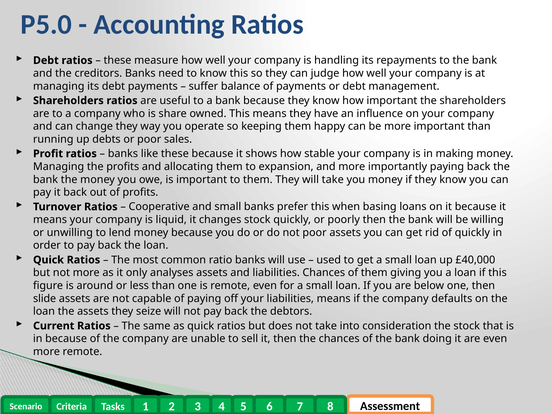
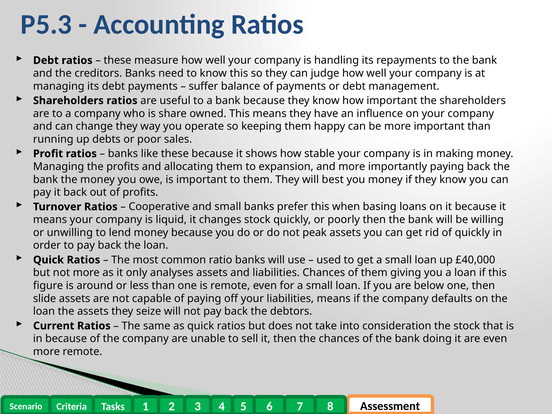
P5.0: P5.0 -> P5.3 (46, 24)
will take: take -> best (333, 179)
not poor: poor -> peak (315, 233)
